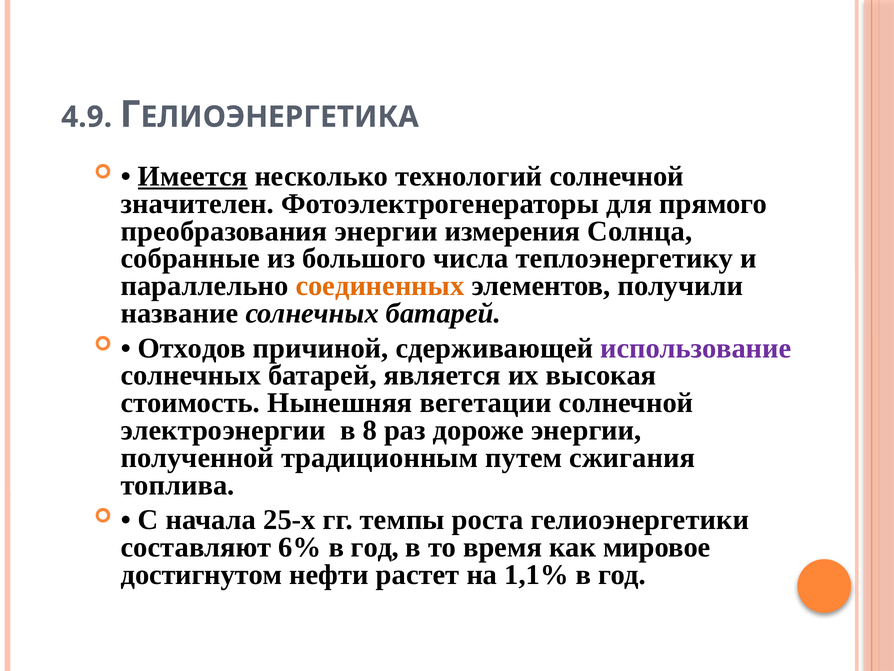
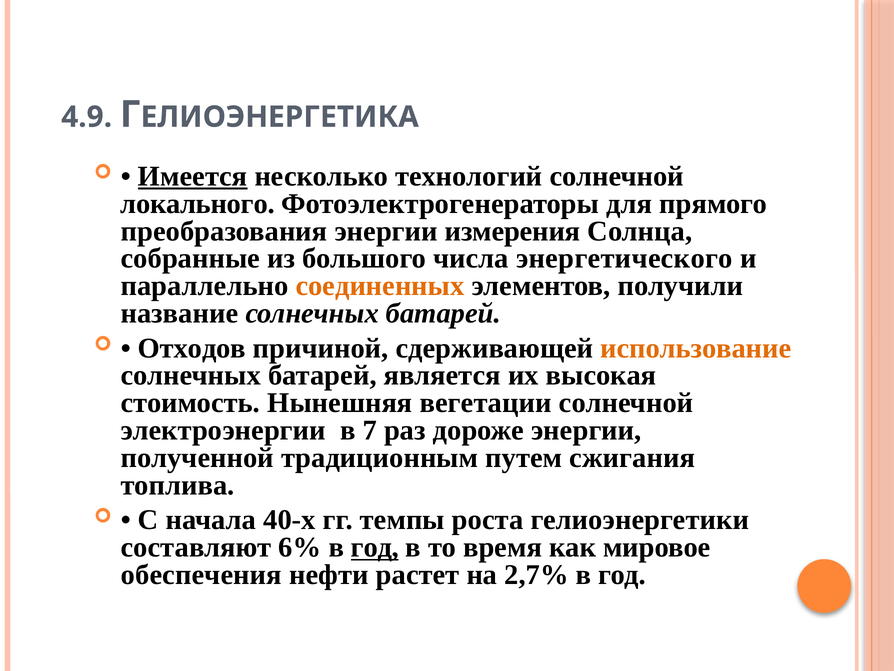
значителен: значителен -> локального (198, 204)
теплоэнергетику: теплоэнергетику -> энергетического (624, 258)
использование colour: purple -> orange (696, 348)
8: 8 -> 7 (370, 430)
25-х: 25-х -> 40-х (290, 520)
год underline: none -> present (375, 547)
достигнутом: достигнутом -> обеспечения (201, 574)
1,1%: 1,1% -> 2,7% (537, 574)
